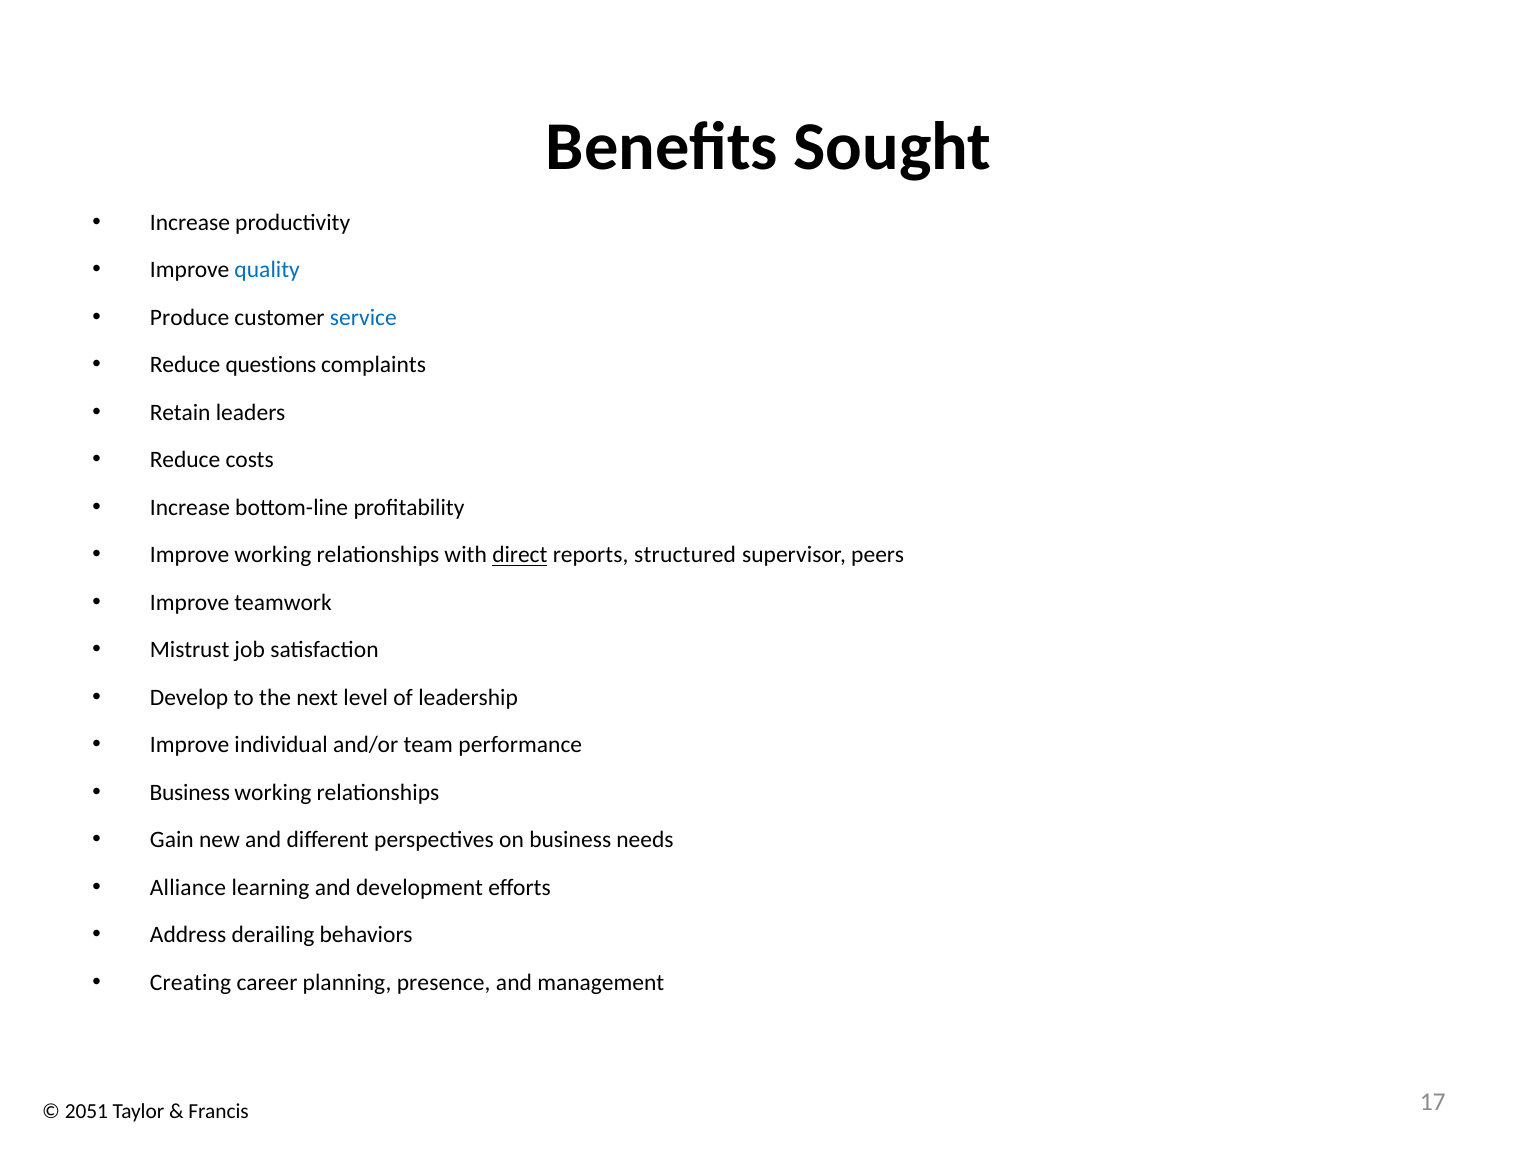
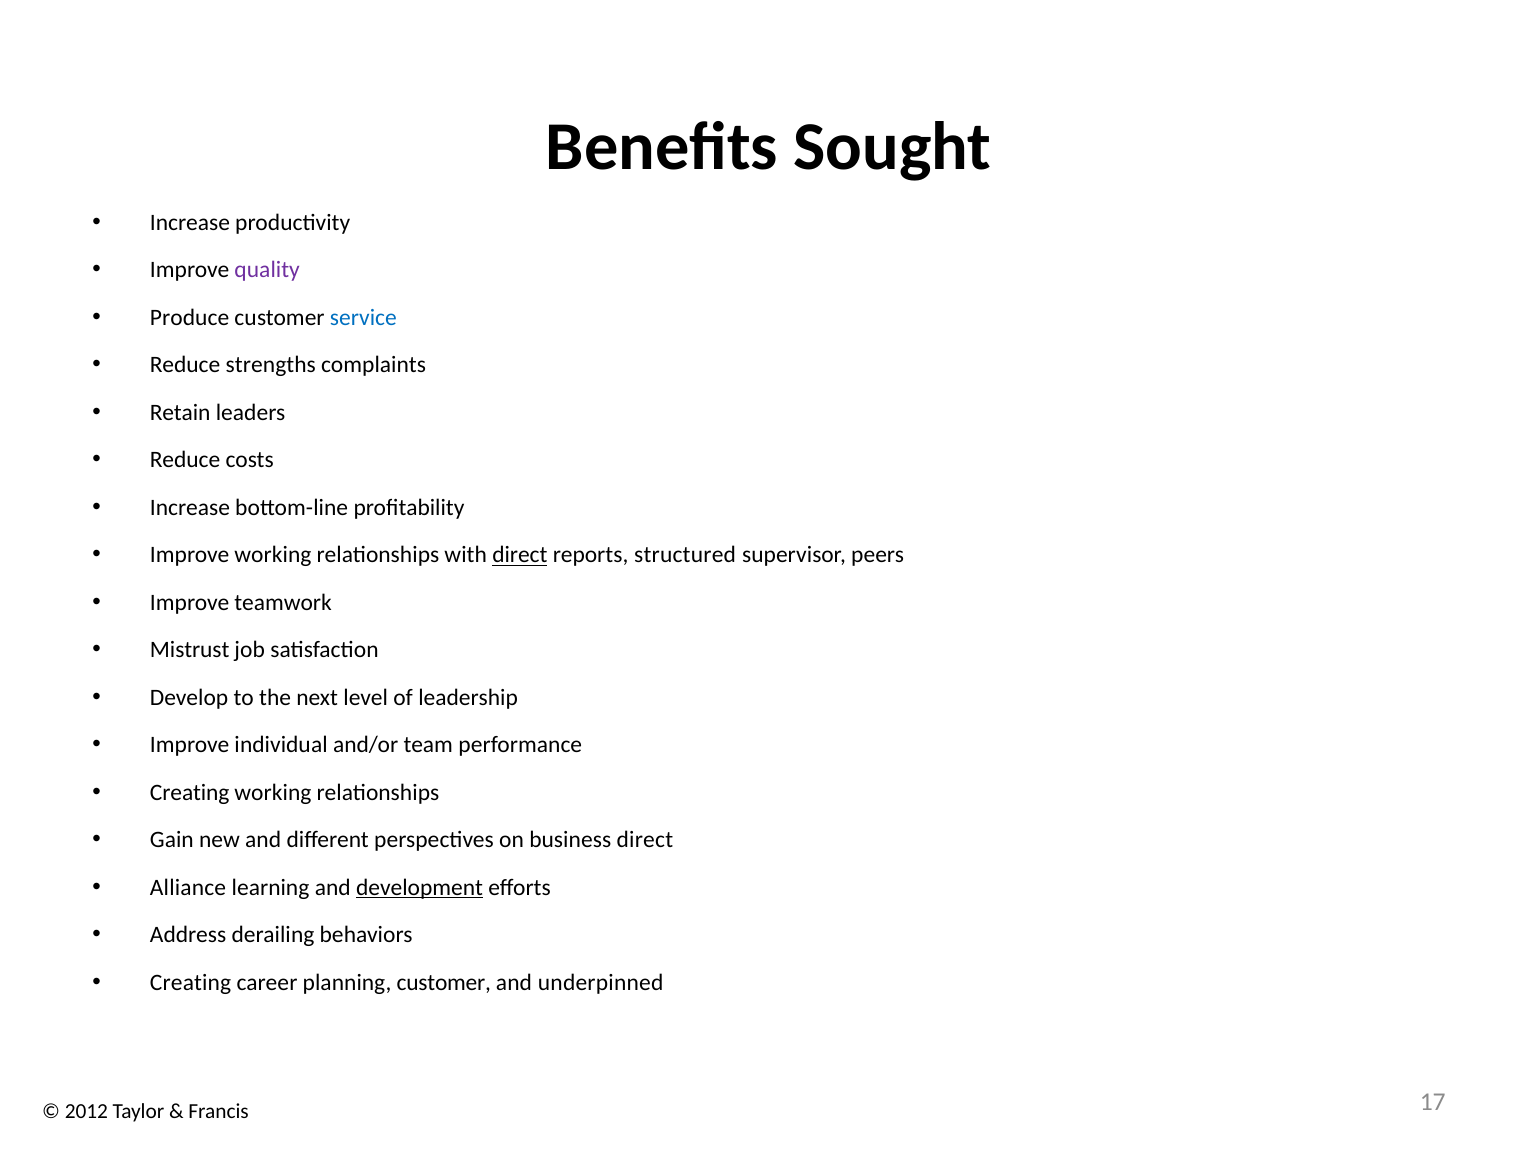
quality colour: blue -> purple (267, 270)
questions: questions -> strengths (271, 365)
Business: Business -> Creating (190, 792)
business needs: needs -> direct (645, 840)
development underline: none -> present (419, 887)
planning presence: presence -> customer (444, 982)
management: management -> underpinned (601, 982)
2051: 2051 -> 2012 (86, 1111)
